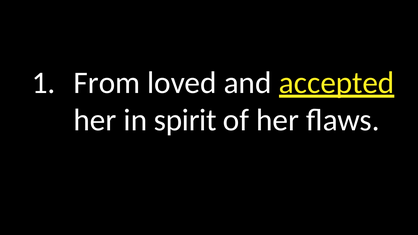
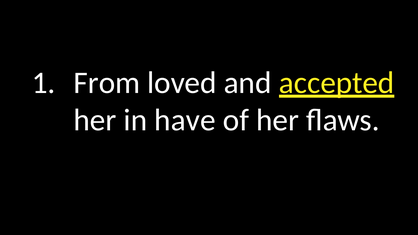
spirit: spirit -> have (185, 120)
